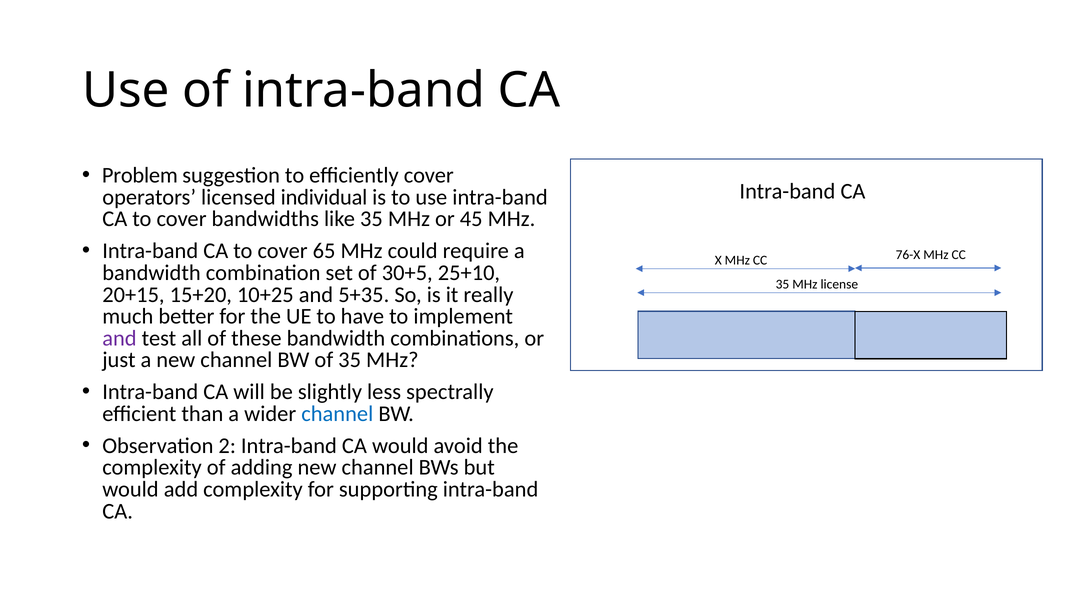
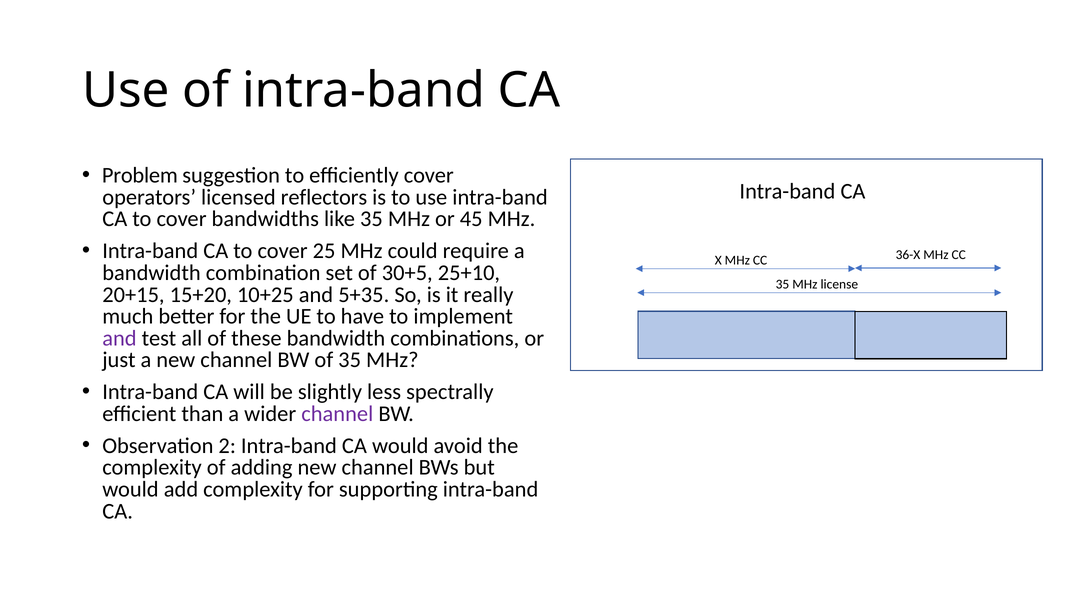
individual: individual -> reflectors (324, 197)
65: 65 -> 25 (324, 251)
76-X: 76-X -> 36-X (908, 255)
channel colour: blue -> purple (337, 414)
